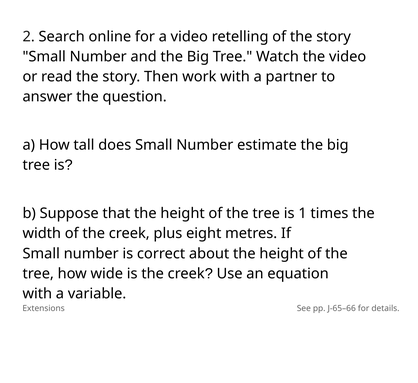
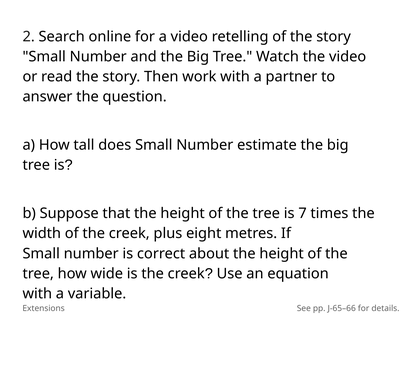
1: 1 -> 7 (303, 213)
